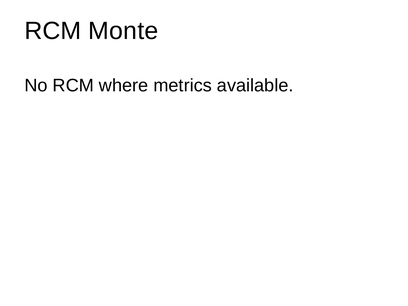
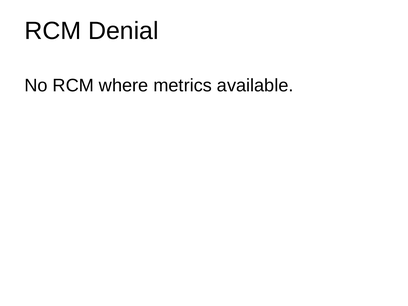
Monte: Monte -> Denial (123, 31)
